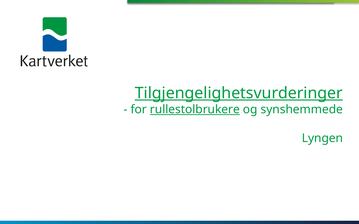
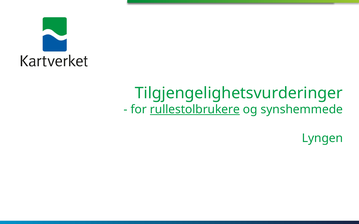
Tilgjengelighetsvurderinger underline: present -> none (239, 93)
